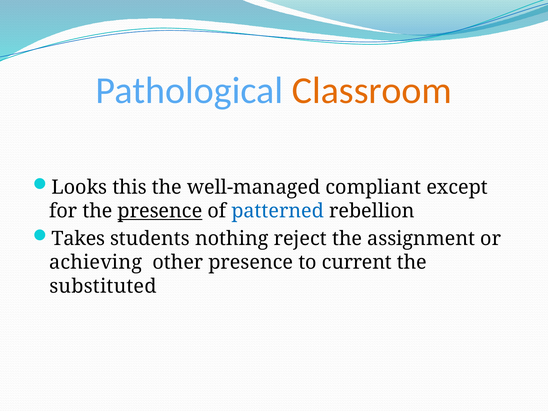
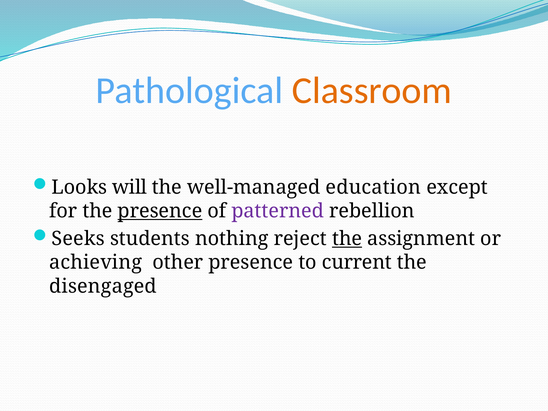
this: this -> will (130, 187)
compliant: compliant -> education (373, 187)
patterned colour: blue -> purple (278, 211)
Takes: Takes -> Seeks (78, 239)
the underline: none -> present (347, 239)
substituted: substituted -> disengaged (103, 286)
